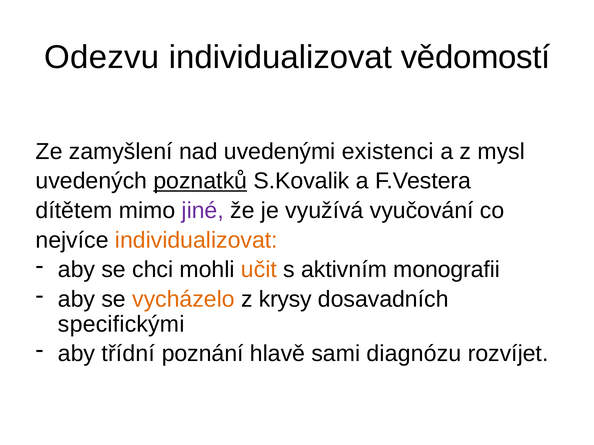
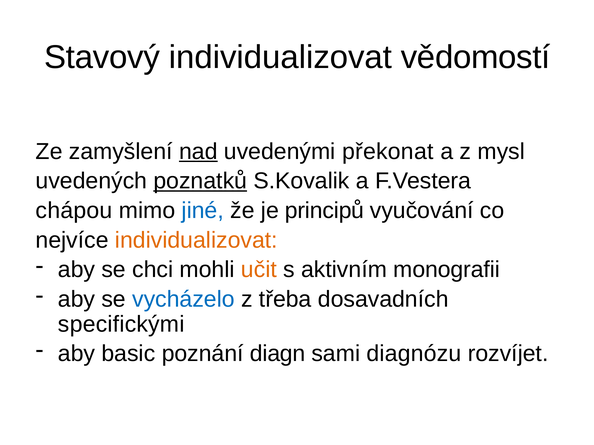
Odezvu: Odezvu -> Stavový (102, 57)
nad underline: none -> present (198, 152)
existenci: existenci -> překonat (388, 152)
dítětem: dítětem -> chápou (74, 211)
jiné colour: purple -> blue (203, 211)
využívá: využívá -> principů (324, 211)
vycházelo colour: orange -> blue (183, 300)
krysy: krysy -> třeba (285, 300)
třídní: třídní -> basic (128, 354)
hlavě: hlavě -> diagn (278, 354)
